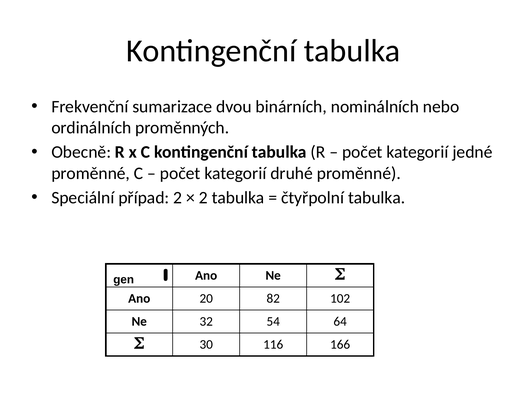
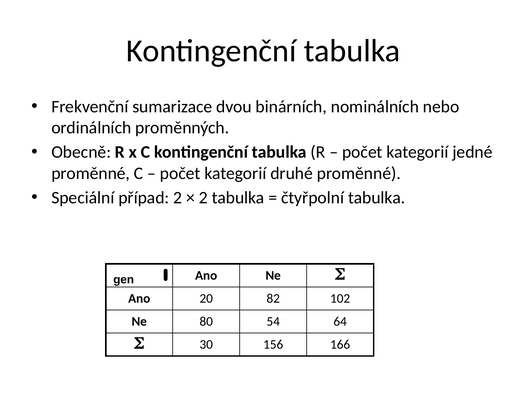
32: 32 -> 80 (206, 322)
116: 116 -> 156 (273, 345)
